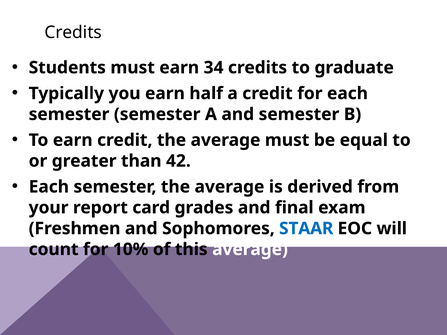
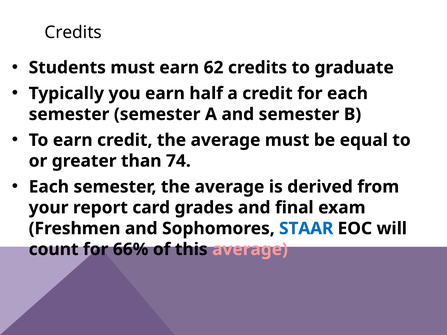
34: 34 -> 62 (214, 68)
42: 42 -> 74 (178, 161)
10%: 10% -> 66% (131, 250)
average colour: white -> pink (250, 250)
